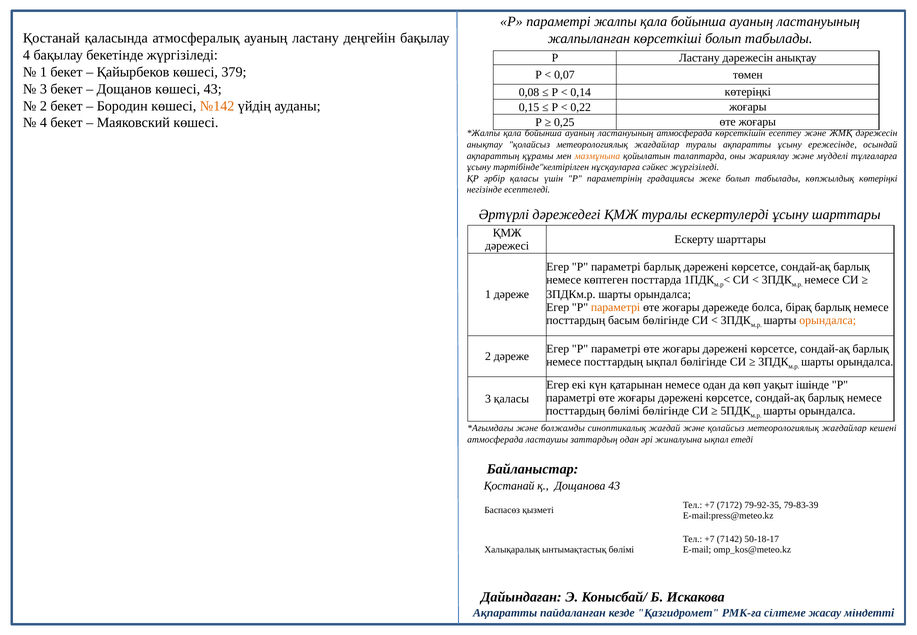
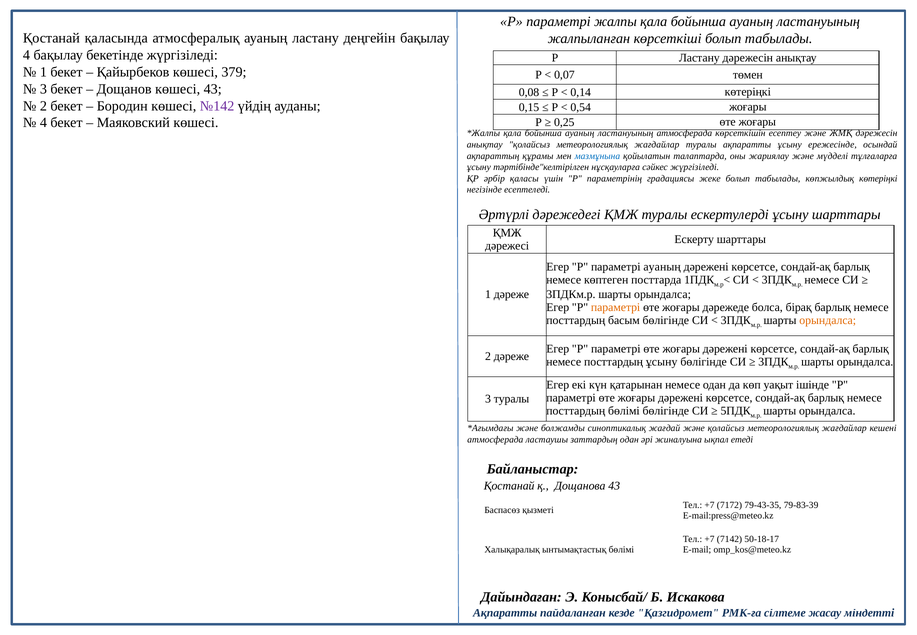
№142 colour: orange -> purple (217, 106)
0,22: 0,22 -> 0,54 (581, 107)
мазмұнына colour: orange -> blue (597, 156)
параметрі барлық: барлық -> ауаның (662, 267)
посттардың ықпал: ықпал -> ұсыну (662, 362)
3 қаласы: қаласы -> туралы (511, 399)
79-92-35: 79-92-35 -> 79-43-35 (763, 505)
